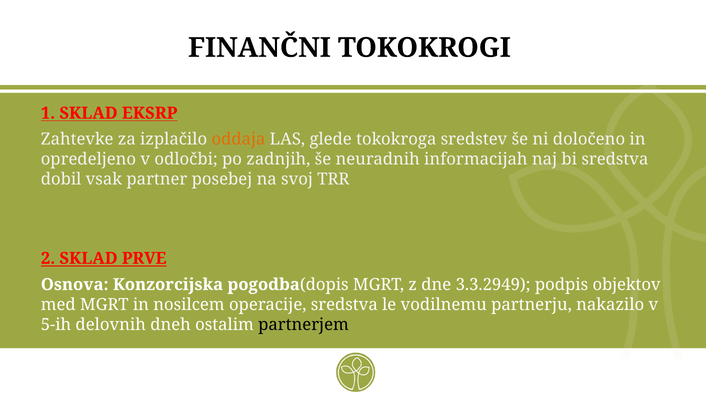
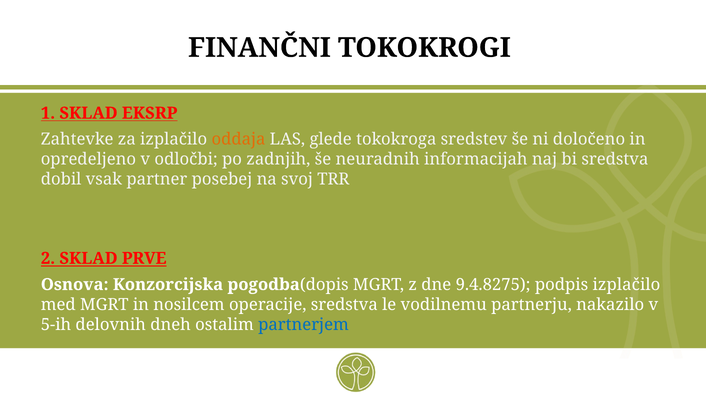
3.3.2949: 3.3.2949 -> 9.4.8275 (493, 285)
podpis objektov: objektov -> izplačilo (626, 285)
partnerjem colour: black -> blue (303, 325)
